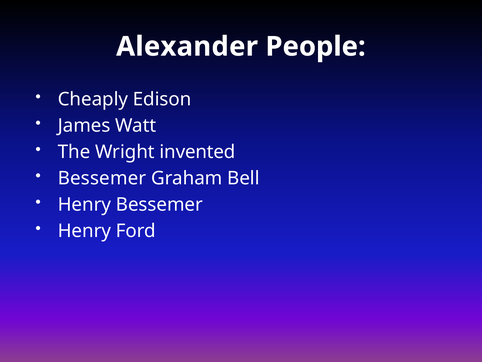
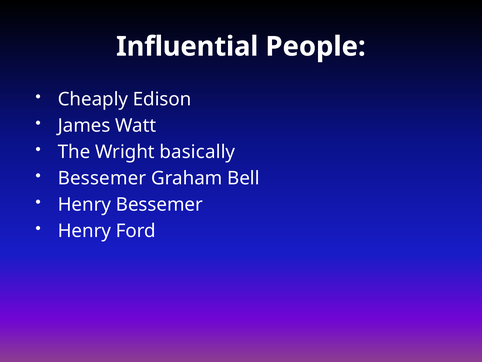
Alexander: Alexander -> Influential (187, 47)
invented: invented -> basically (197, 152)
